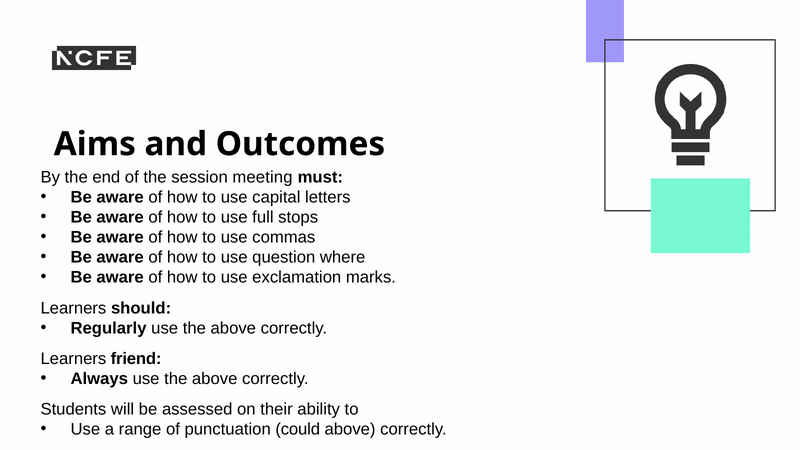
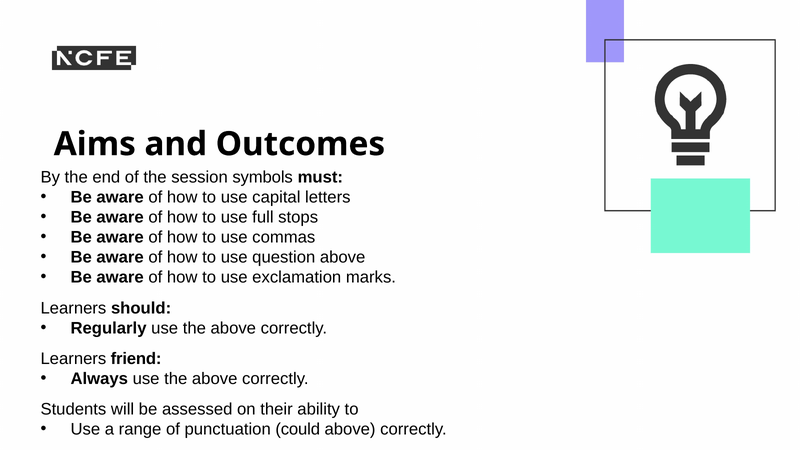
meeting: meeting -> symbols (263, 177)
question where: where -> above (343, 257)
